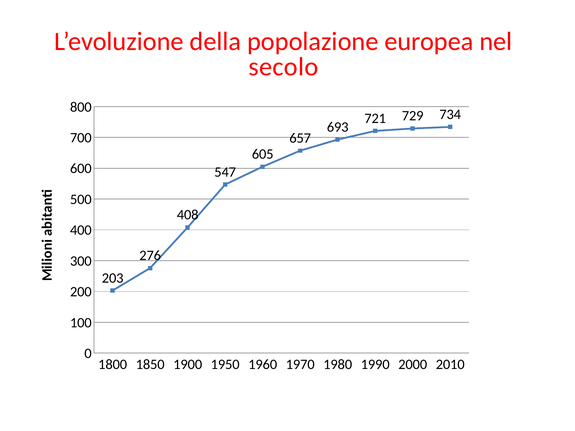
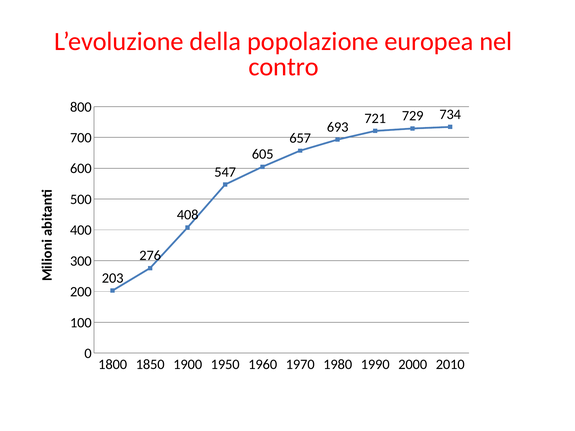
secolo: secolo -> contro (284, 67)
